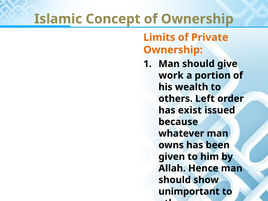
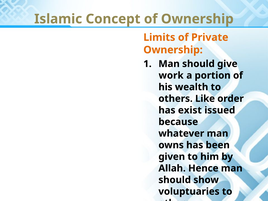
Left: Left -> Like (205, 99)
unimportant: unimportant -> voluptuaries (189, 191)
